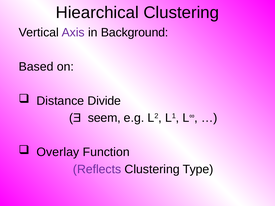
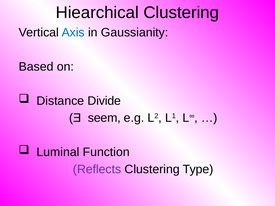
Axis colour: purple -> blue (73, 32)
Background: Background -> Gaussianity (135, 32)
Overlay: Overlay -> Luminal (58, 152)
